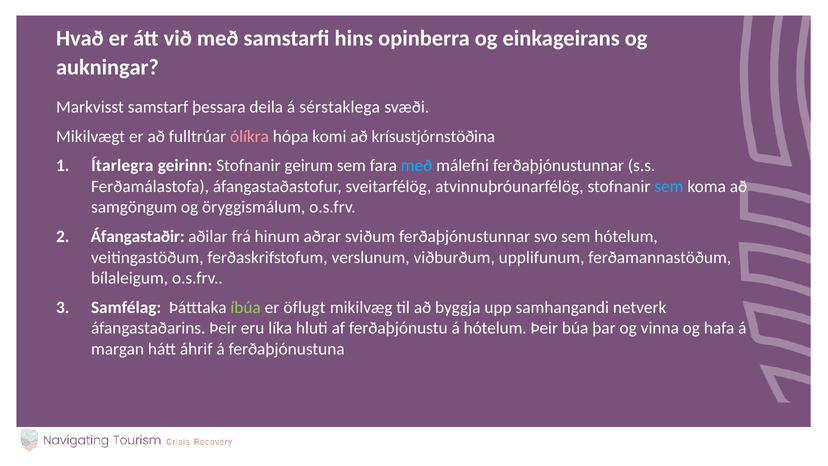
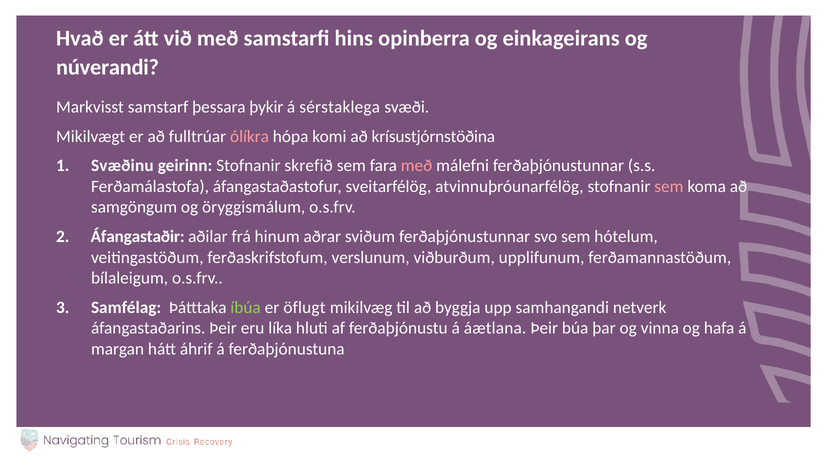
aukningar: aukningar -> núverandi (108, 67)
deila: deila -> þykir (266, 107)
Ítarlegra: Ítarlegra -> Svæðinu (122, 166)
geirum: geirum -> skrefið (309, 166)
með colour: light blue -> pink (417, 166)
sem colour: light blue -> pink (669, 186)
á hótelum: hótelum -> áætlana (495, 328)
